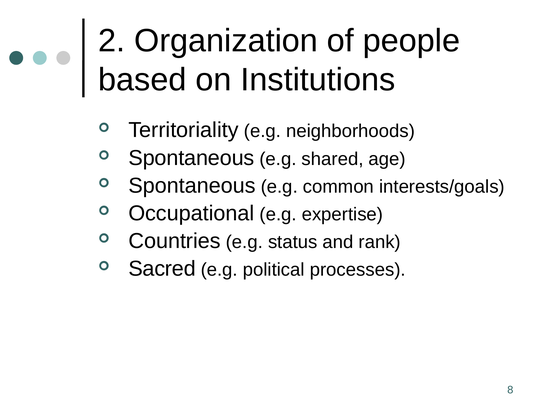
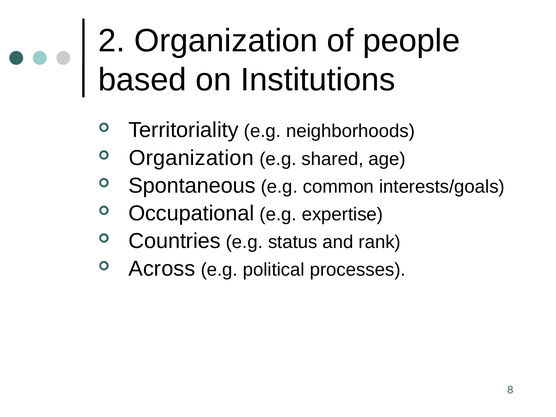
Spontaneous: Spontaneous -> Organization (191, 158)
Sacred: Sacred -> Across (162, 269)
